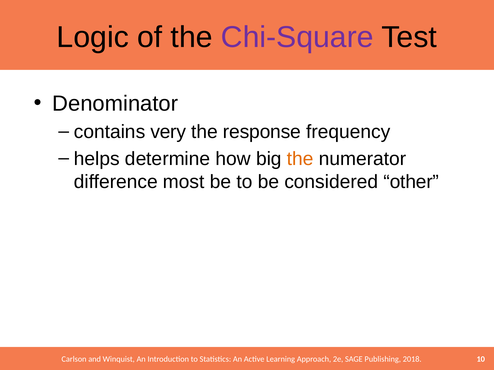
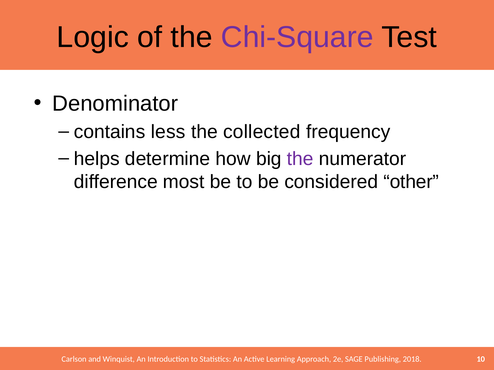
very: very -> less (168, 132)
response: response -> collected (262, 132)
the colour: orange -> purple (300, 159)
